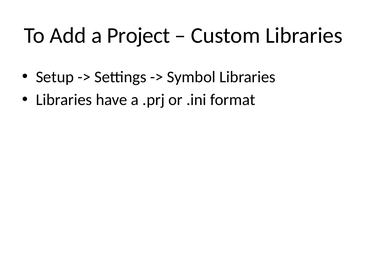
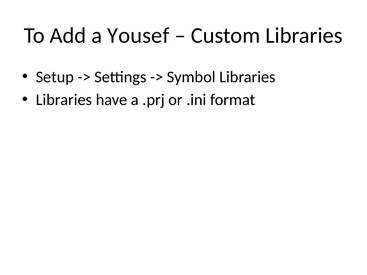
Project: Project -> Yousef (138, 36)
